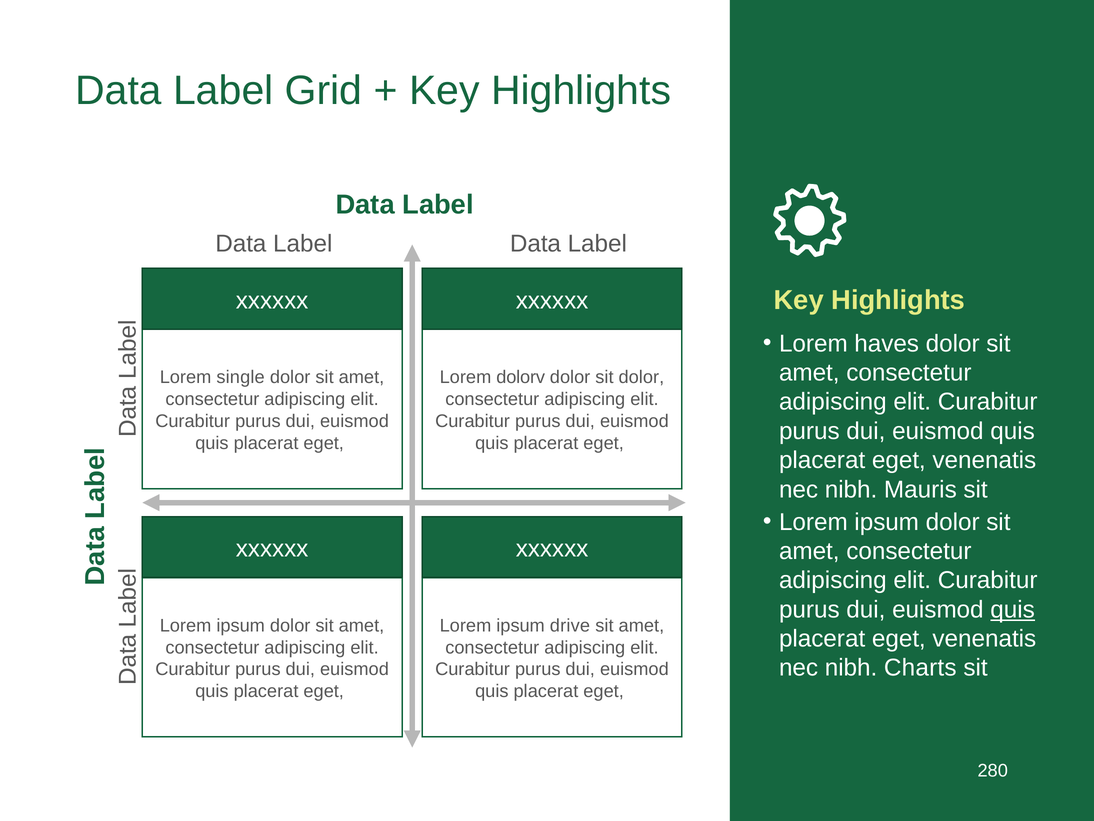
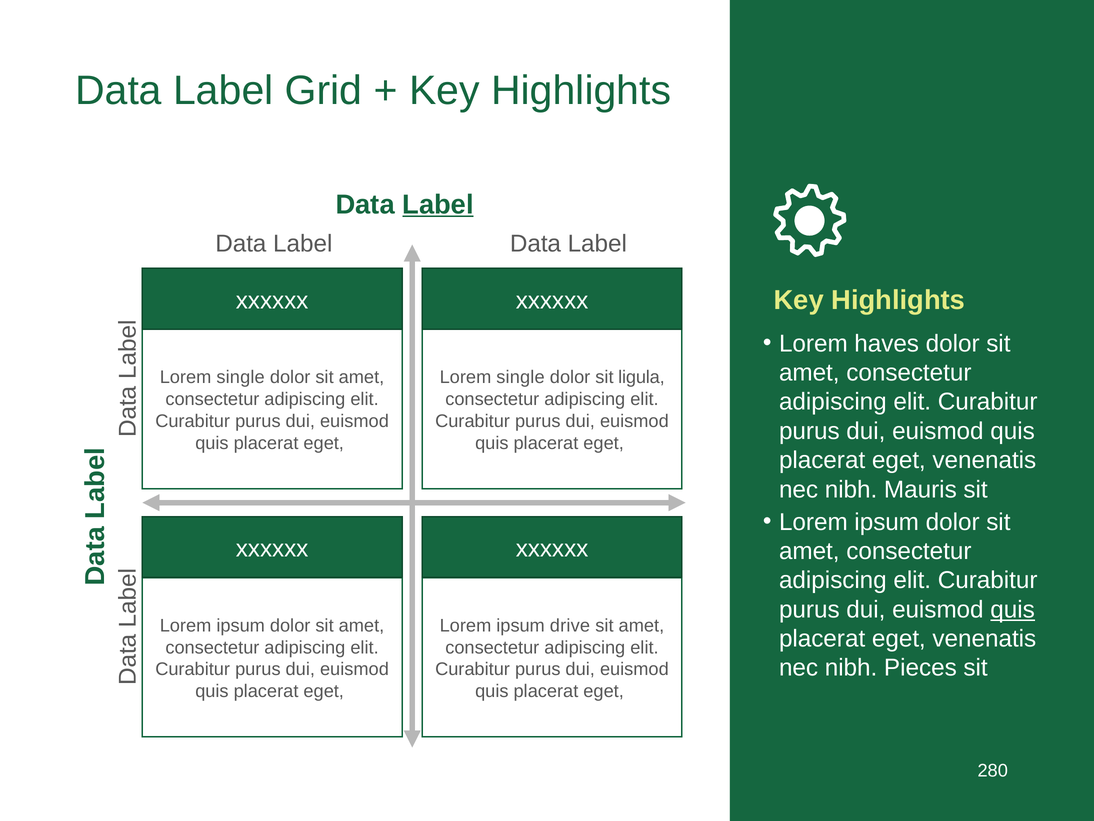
Label underline: none -> present (438, 204)
dolorv: dolorv -> single (520, 377)
sit dolor: dolor -> ligula (641, 377)
Charts: Charts -> Pieces (920, 668)
